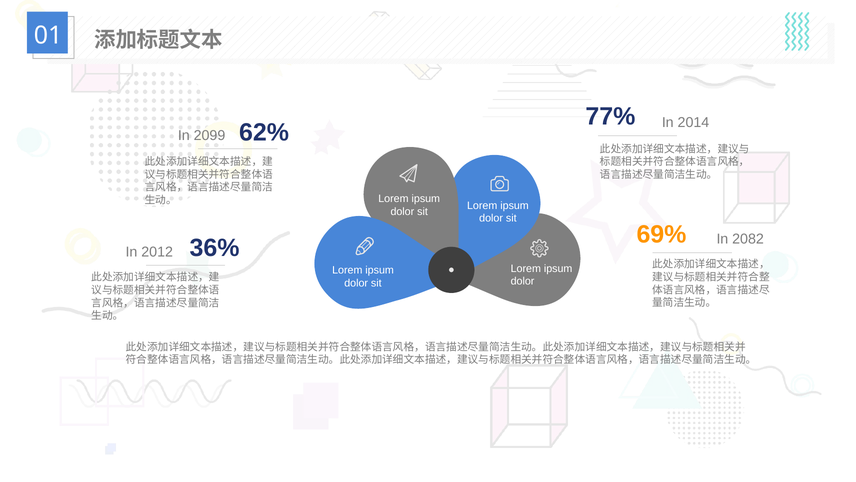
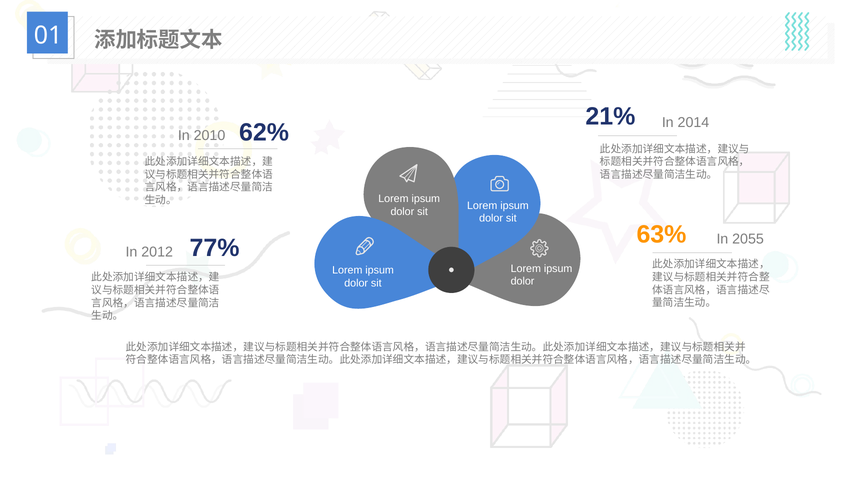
77%: 77% -> 21% (610, 116)
2099: 2099 -> 2010 (209, 135)
69%: 69% -> 63% (661, 234)
2082: 2082 -> 2055 (748, 239)
36%: 36% -> 77% (215, 248)
